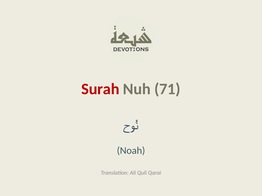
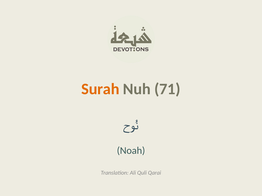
Surah colour: red -> orange (100, 89)
